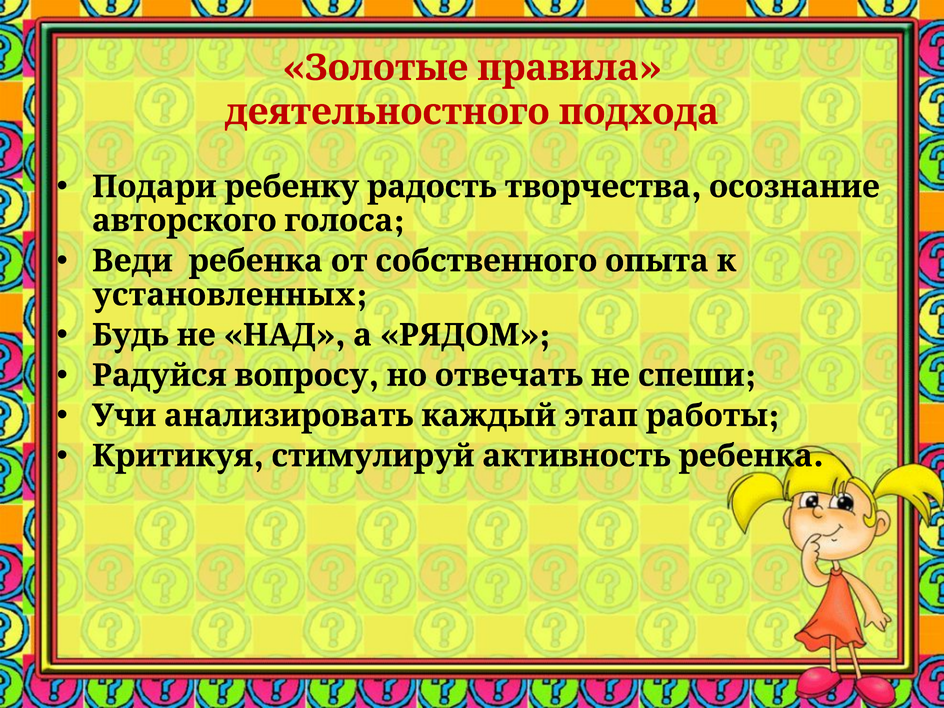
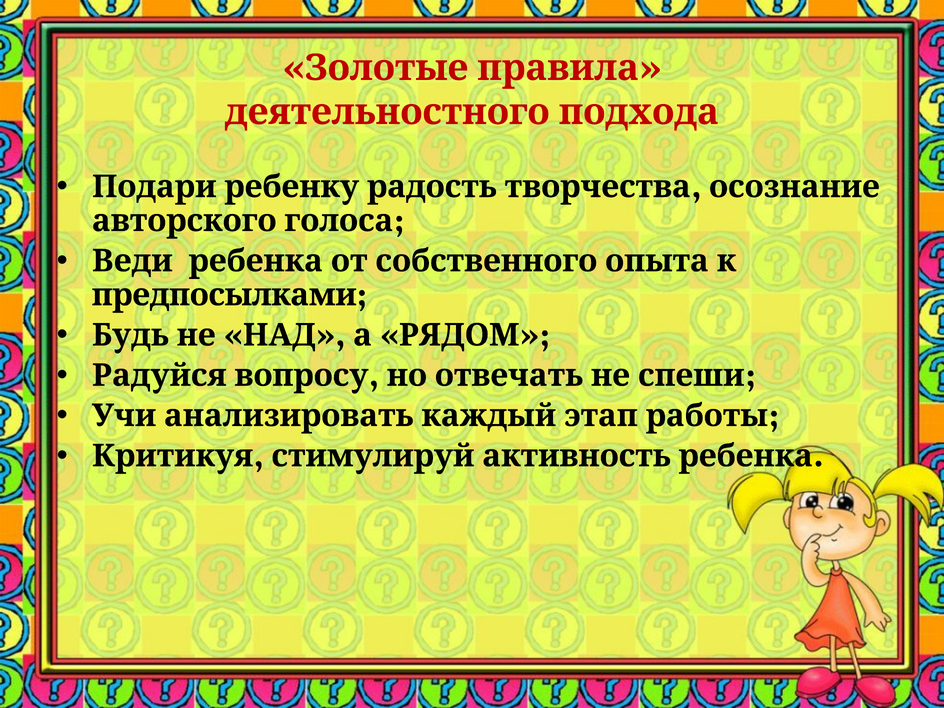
установленных: установленных -> предпосылками (224, 295)
